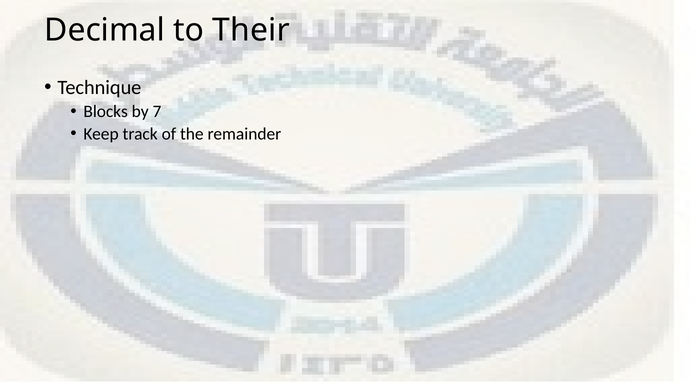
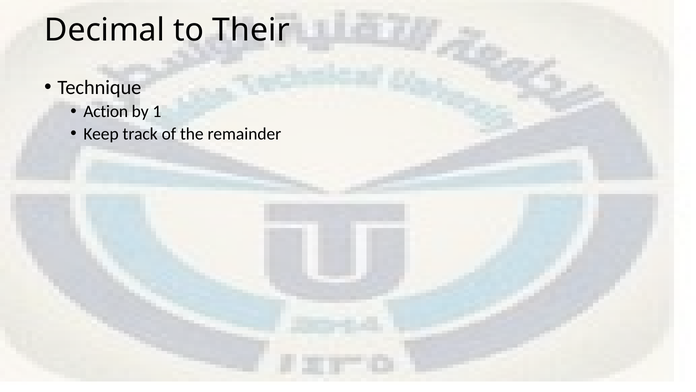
Blocks: Blocks -> Action (106, 111)
7: 7 -> 1 (157, 111)
